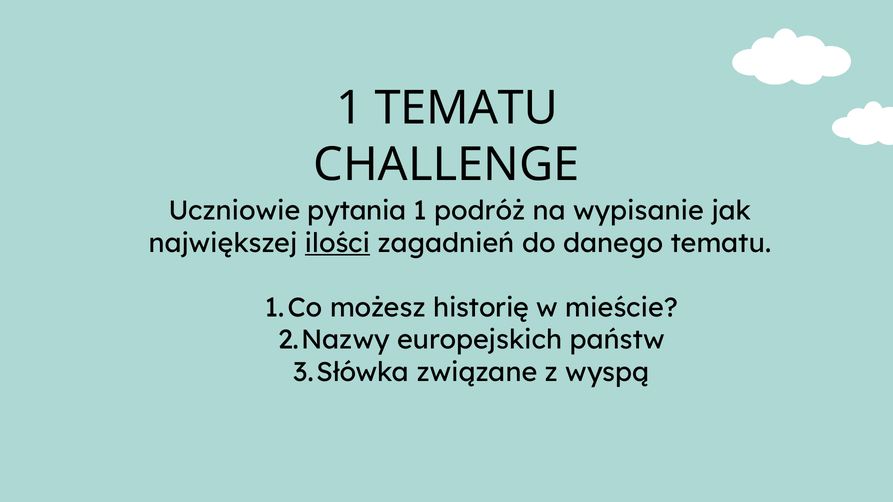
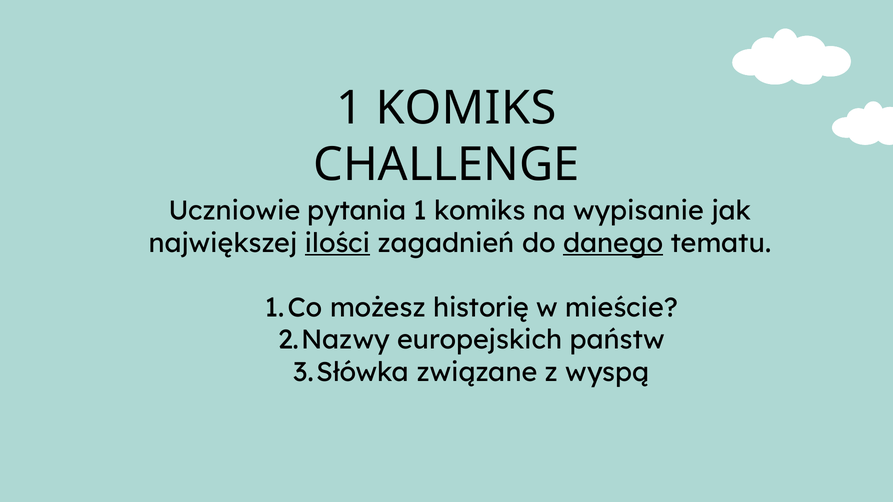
TEMATU: TEMATU -> KOMIKS (466, 108)
podróż: podróż -> komiks (480, 211)
danego underline: none -> present (613, 243)
